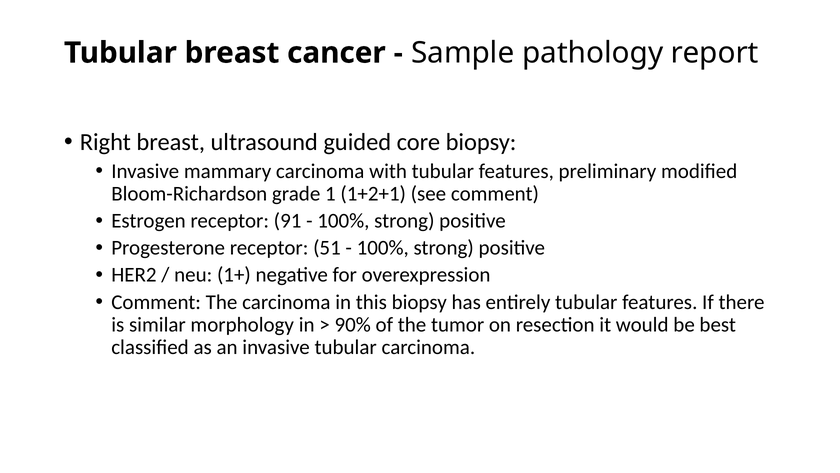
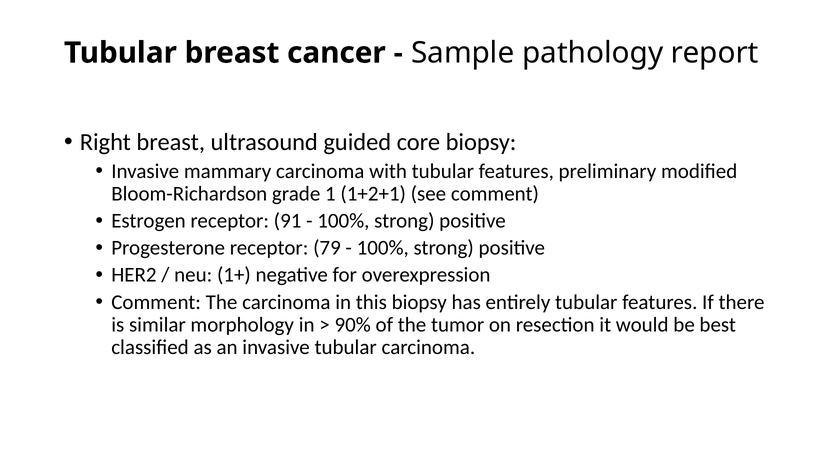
51: 51 -> 79 (327, 248)
